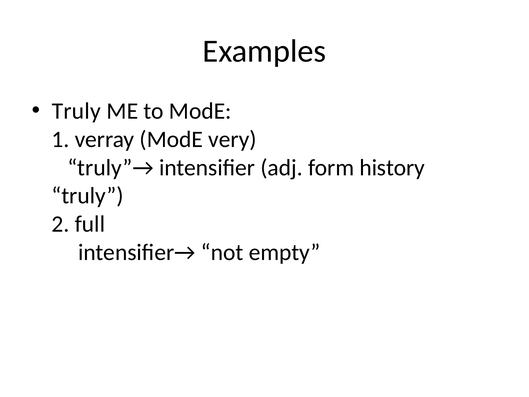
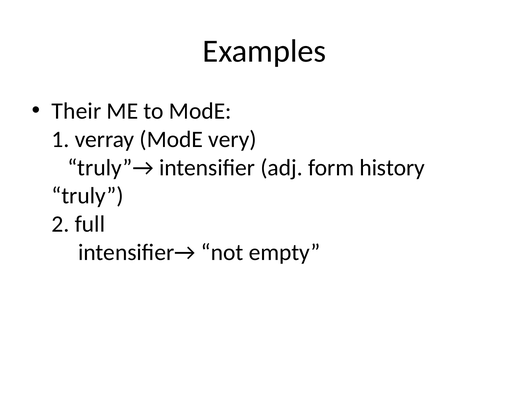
Truly: Truly -> Their (76, 111)
